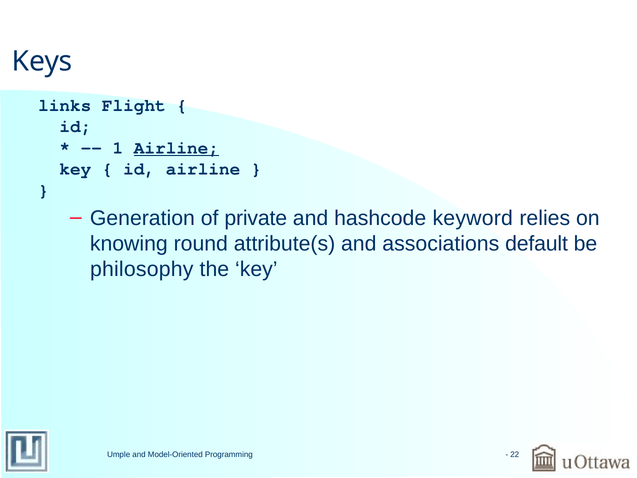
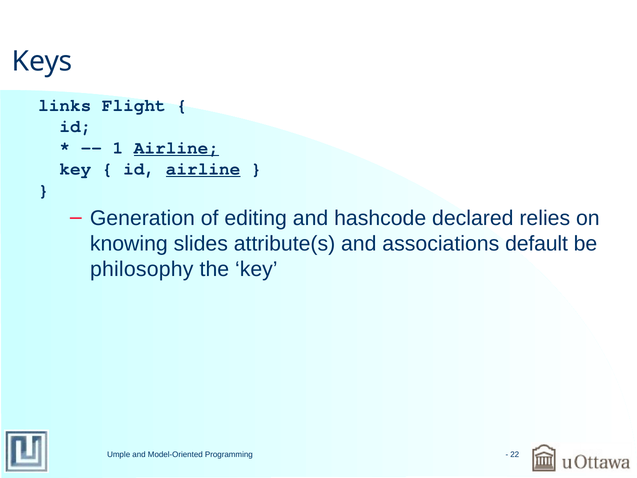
airline underline: none -> present (203, 169)
private: private -> editing (256, 218)
keyword: keyword -> declared (473, 218)
round: round -> slides (201, 243)
